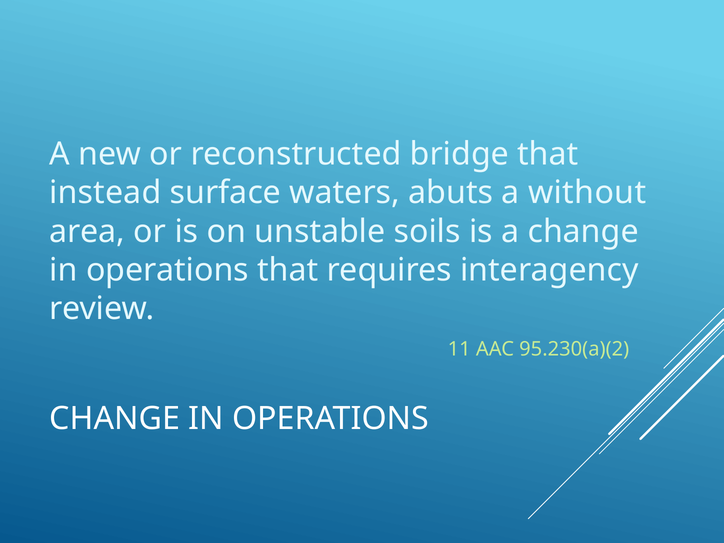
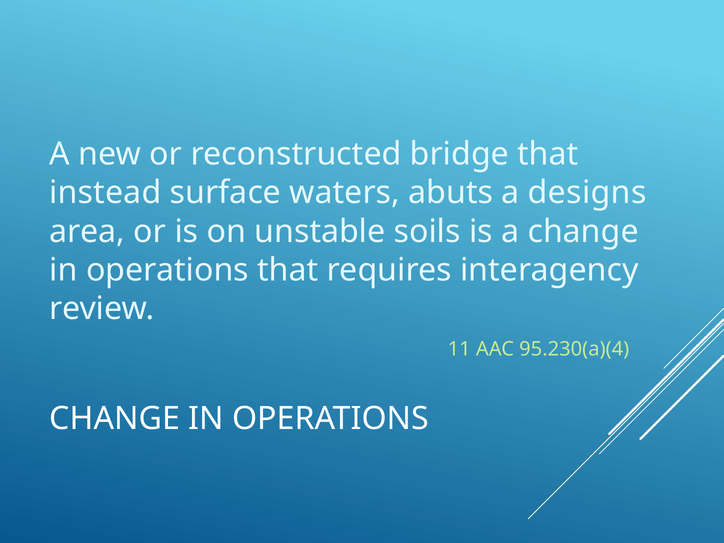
without: without -> designs (587, 193)
95.230(a)(2: 95.230(a)(2 -> 95.230(a)(4 (574, 349)
